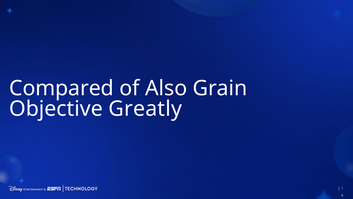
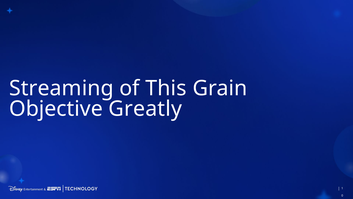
Compared: Compared -> Streaming (61, 88)
Also: Also -> This (166, 88)
